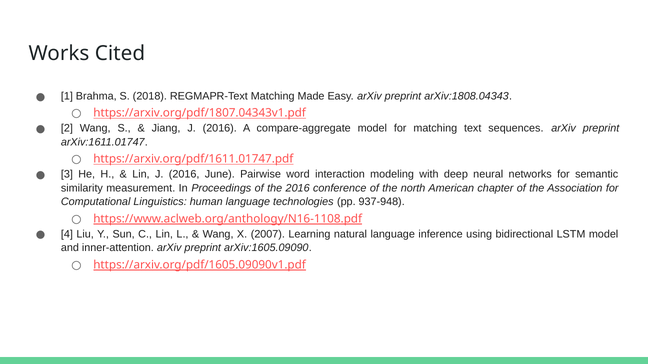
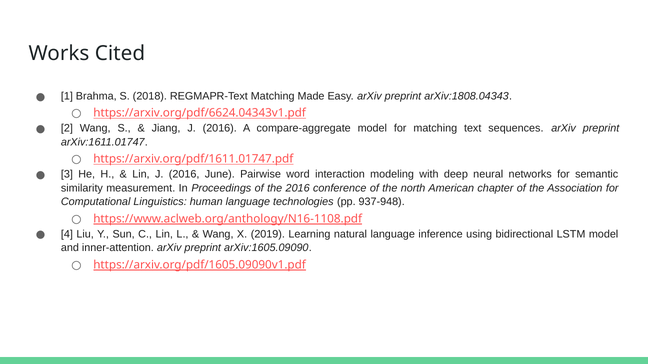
https://arxiv.org/pdf/1807.04343v1.pdf: https://arxiv.org/pdf/1807.04343v1.pdf -> https://arxiv.org/pdf/6624.04343v1.pdf (200, 113)
2007: 2007 -> 2019 (268, 234)
